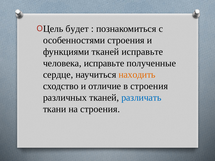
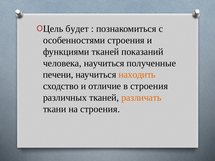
тканей исправьте: исправьте -> показаний (142, 52)
человека исправьте: исправьте -> научиться (104, 63)
сердце: сердце -> печени (58, 75)
различать colour: blue -> orange (141, 98)
